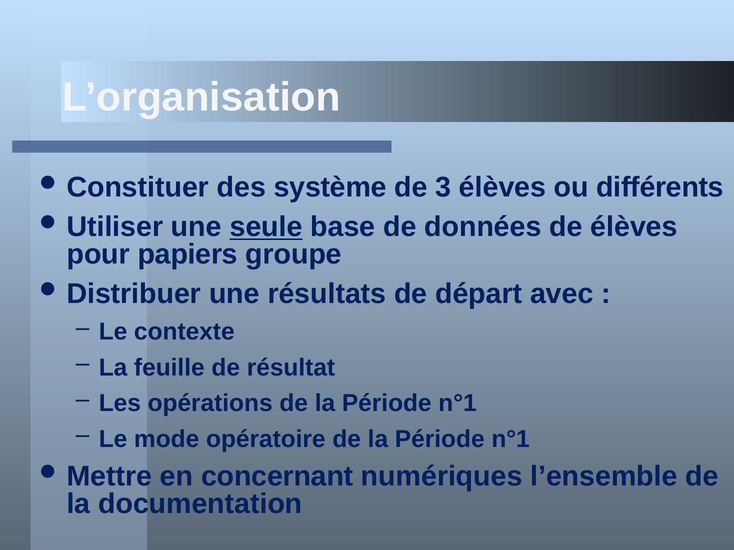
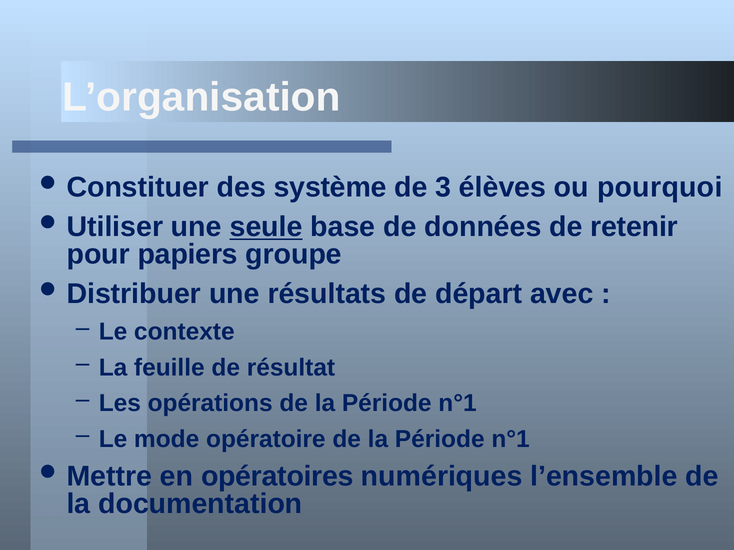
différents: différents -> pourquoi (660, 187)
de élèves: élèves -> retenir (634, 227)
concernant: concernant -> opératoires (277, 477)
